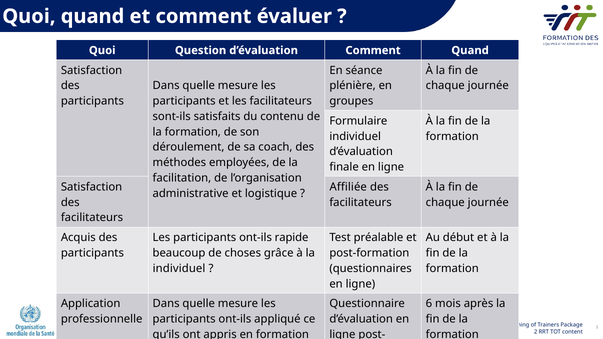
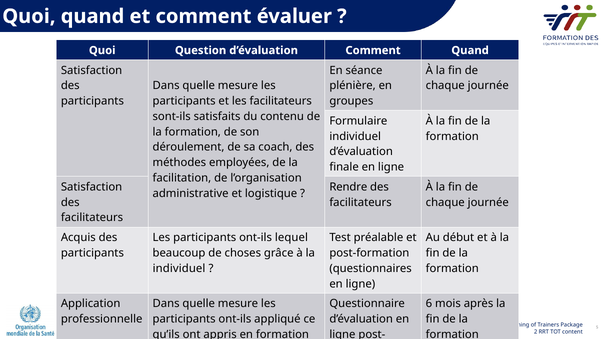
Affiliée: Affiliée -> Rendre (348, 187)
rapide: rapide -> lequel (291, 238)
